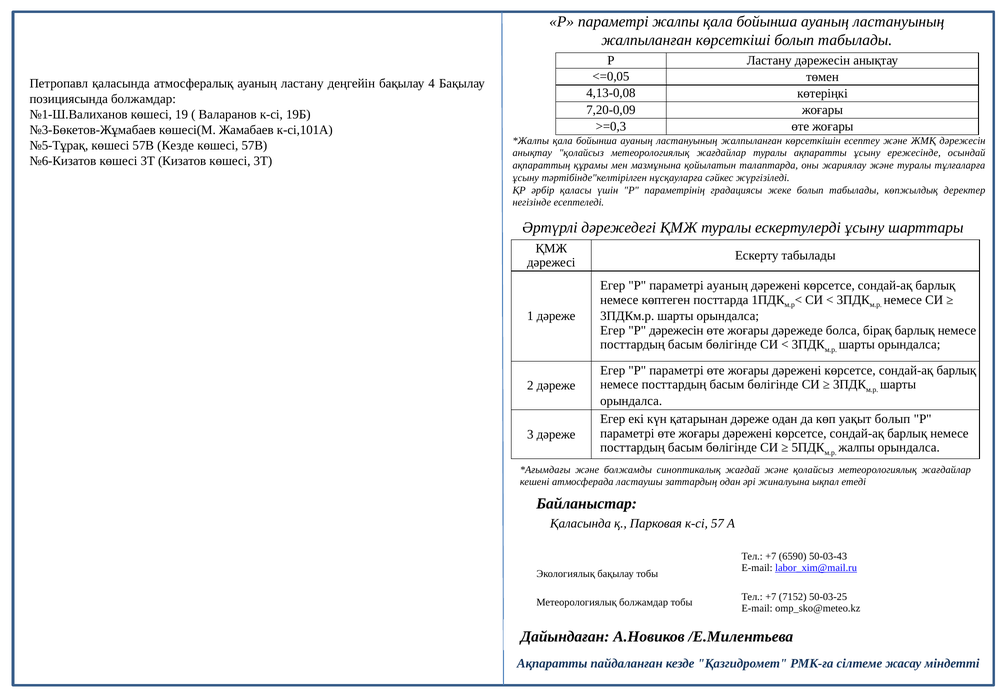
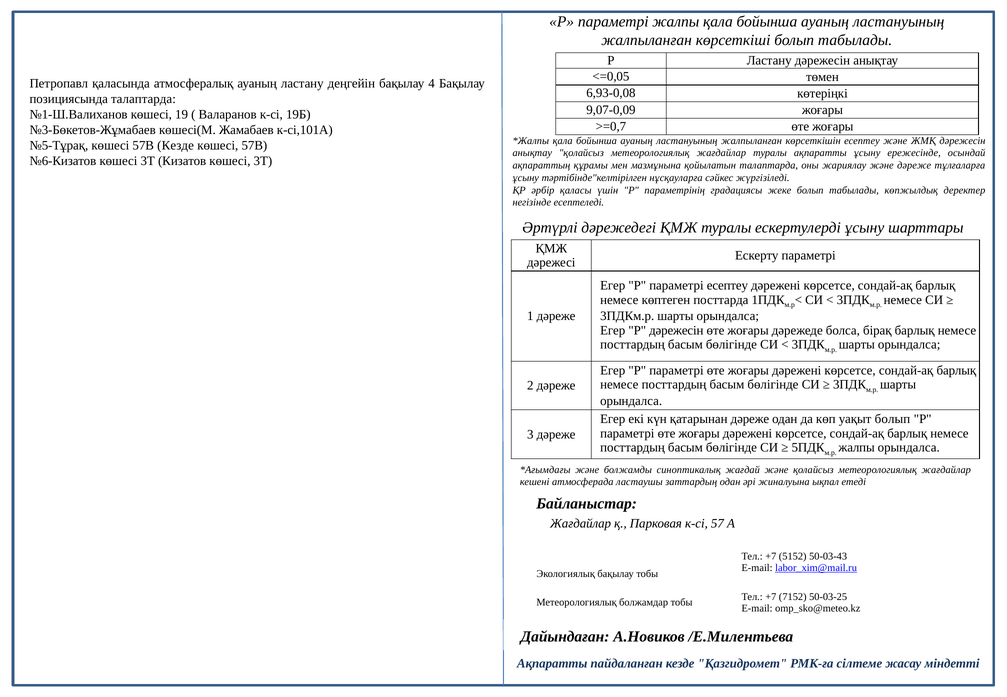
4,13-0,08: 4,13-0,08 -> 6,93-0,08 (611, 93)
позициясында болжамдар: болжамдар -> талаптарда (143, 99)
7,20-0,09: 7,20-0,09 -> 9,07-0,09 (611, 110)
>=0,3: >=0,3 -> >=0,7 (611, 126)
және туралы: туралы -> дәреже (914, 165)
Ескерту табылады: табылады -> параметрі (809, 256)
параметрі ауаның: ауаның -> есептеу (727, 286)
Қаласында: Қаласында -> Жағдайлар (581, 524)
6590: 6590 -> 5152 (793, 557)
